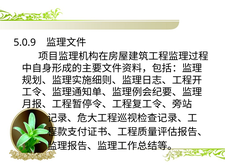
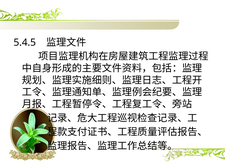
5.0.9: 5.0.9 -> 5.4.5 (25, 43)
